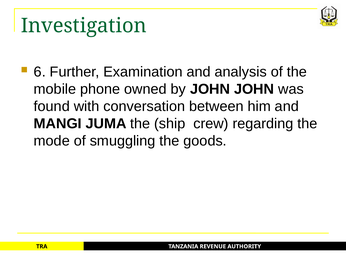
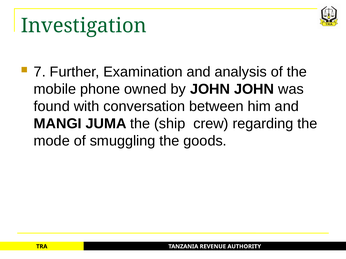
6: 6 -> 7 (40, 72)
